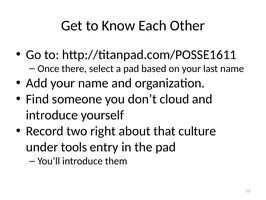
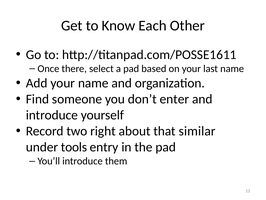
cloud: cloud -> enter (174, 99)
culture: culture -> similar (197, 131)
